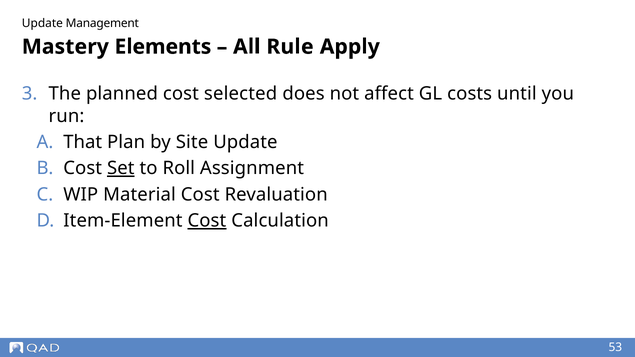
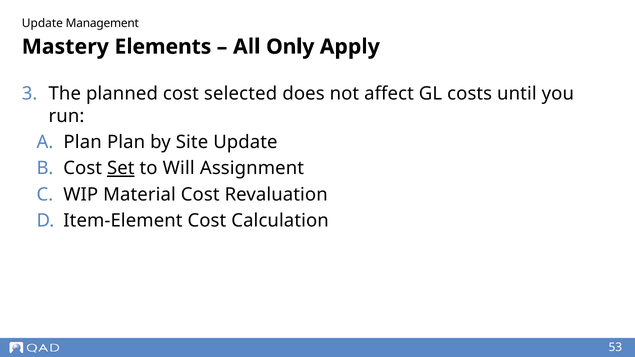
Rule: Rule -> Only (290, 47)
That: That -> Plan (83, 142)
Roll: Roll -> Will (179, 168)
Cost underline: present -> none (207, 221)
